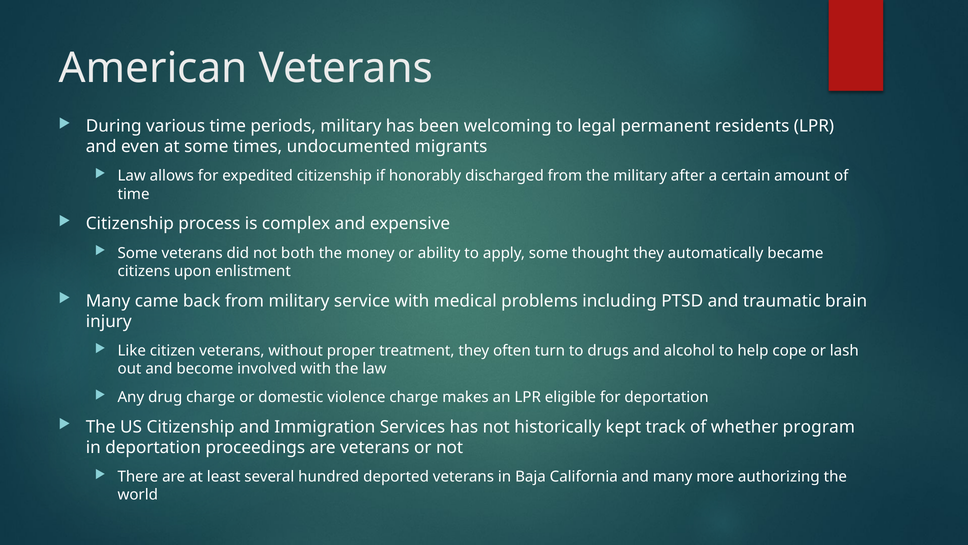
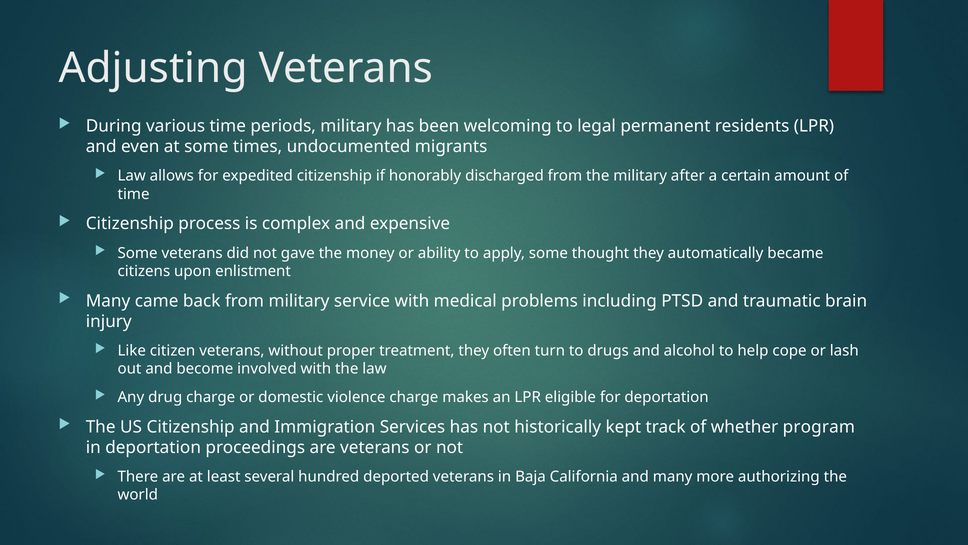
American: American -> Adjusting (153, 68)
both: both -> gave (298, 253)
